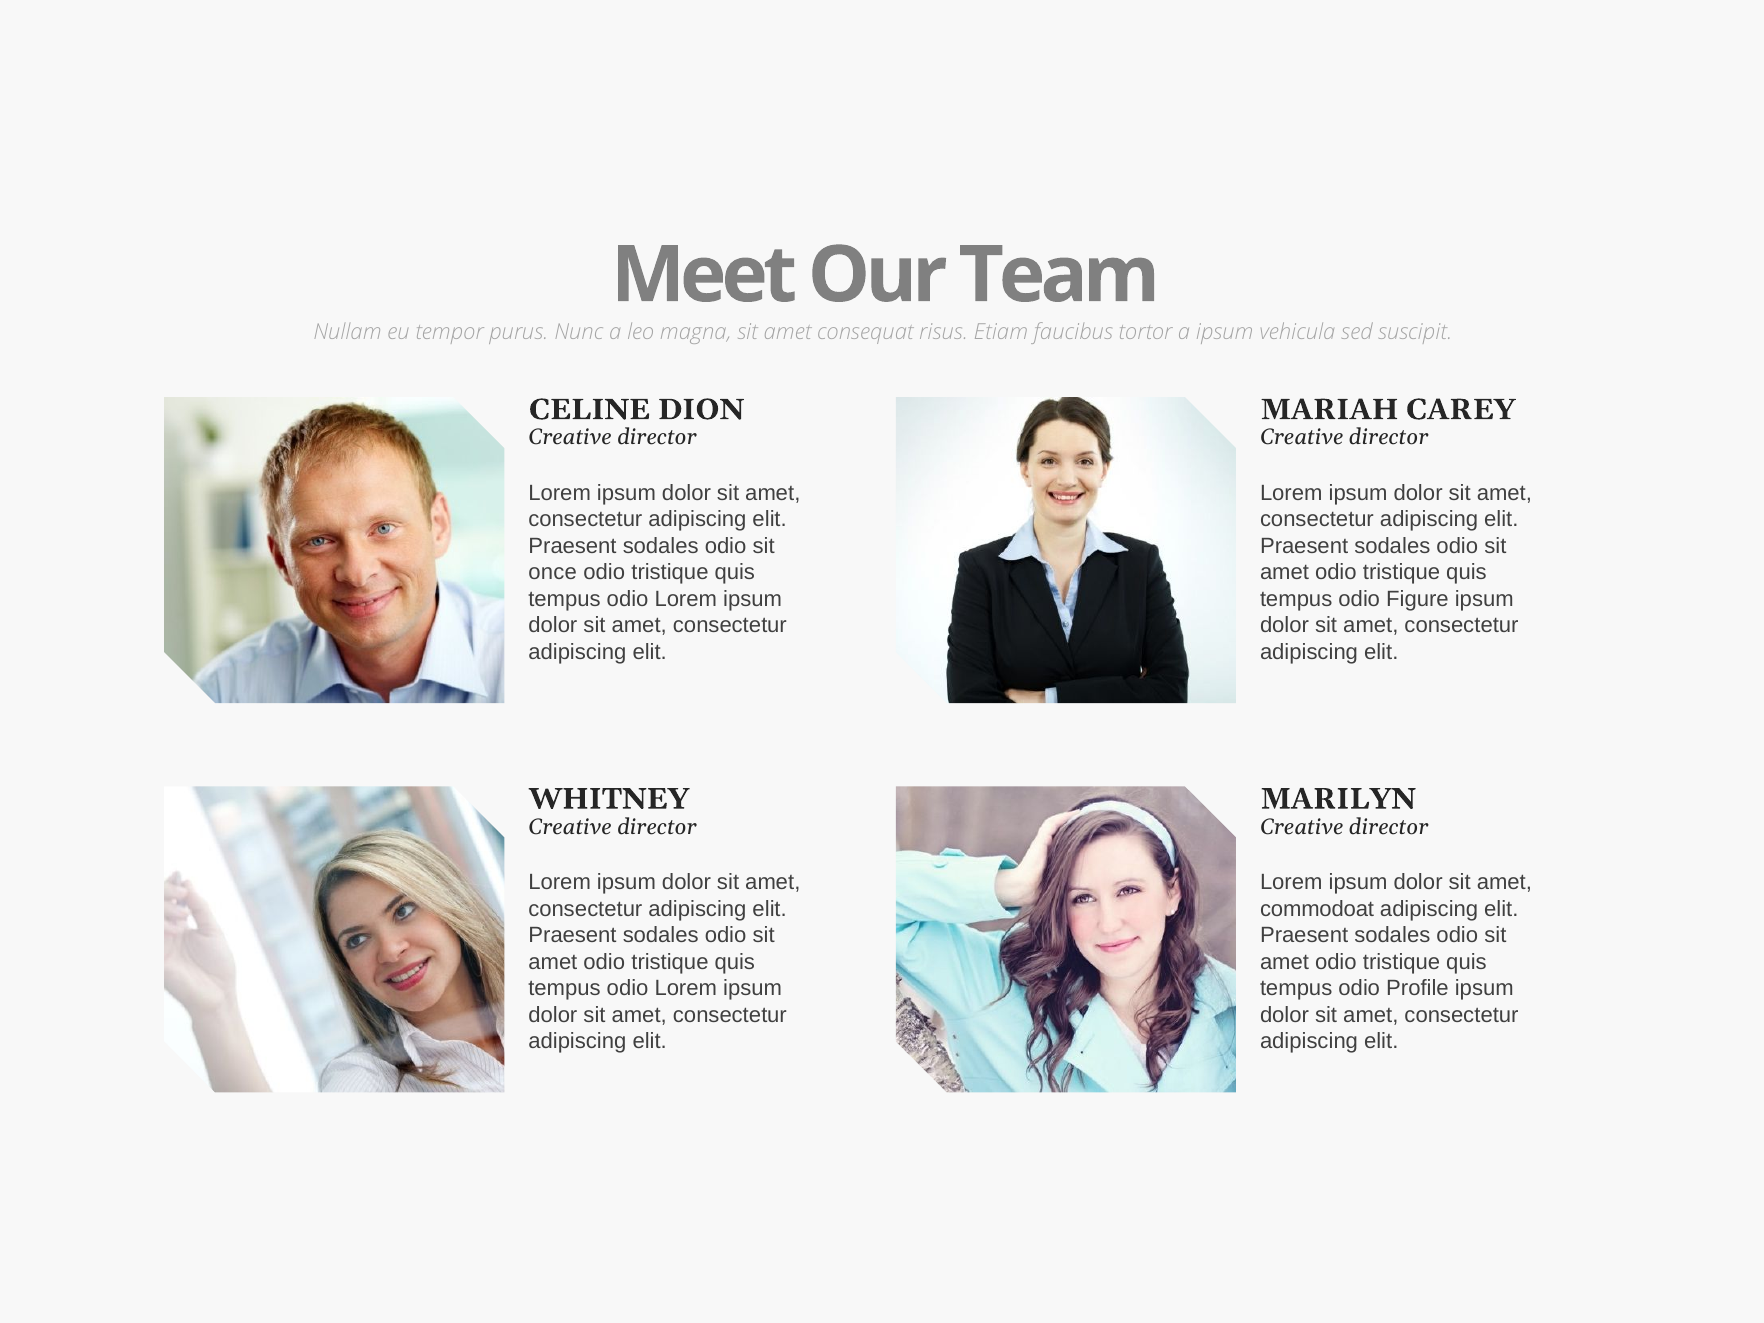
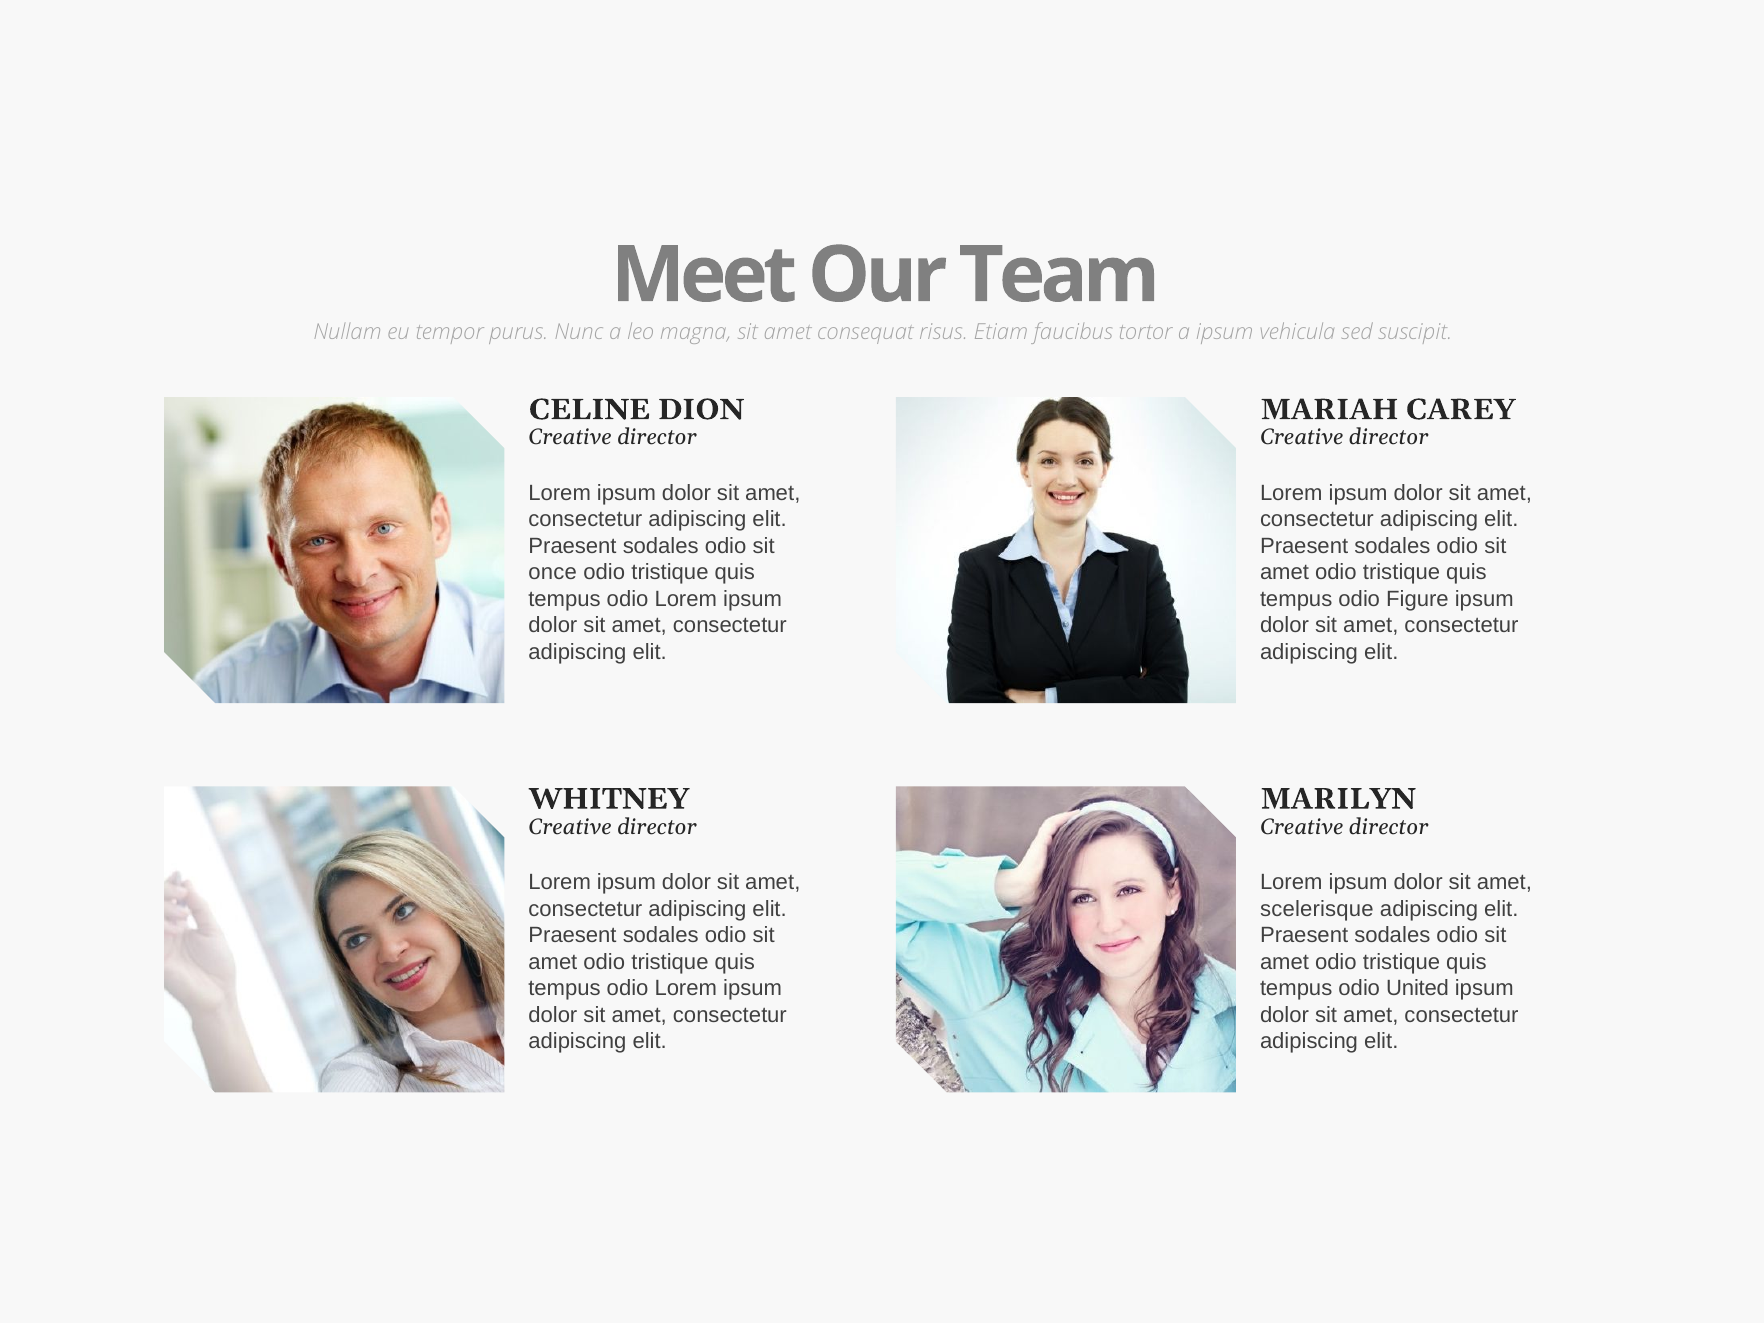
commodoat: commodoat -> scelerisque (1317, 909)
Profile: Profile -> United (1418, 988)
